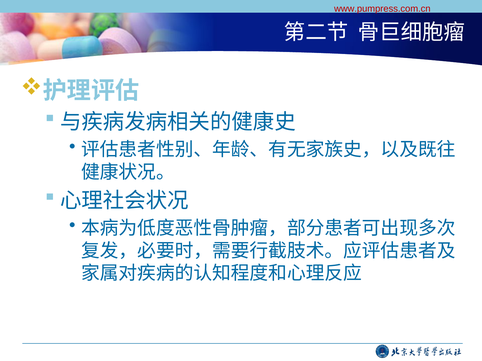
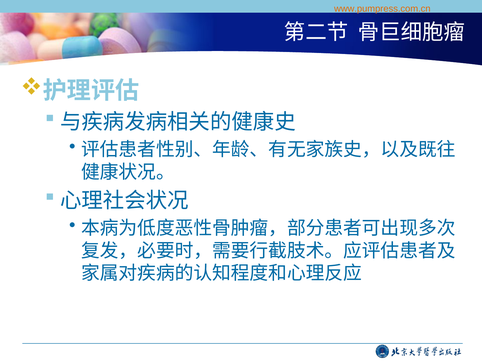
www.pumpress.com.cn colour: red -> orange (382, 9)
